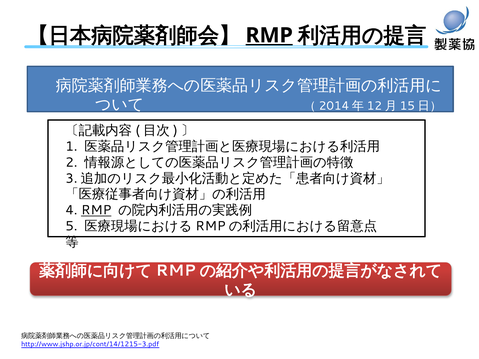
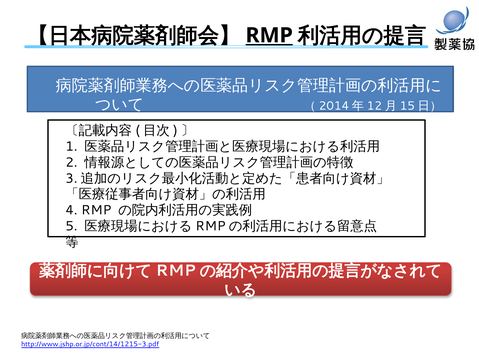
RMP underline: present -> none (96, 210)
